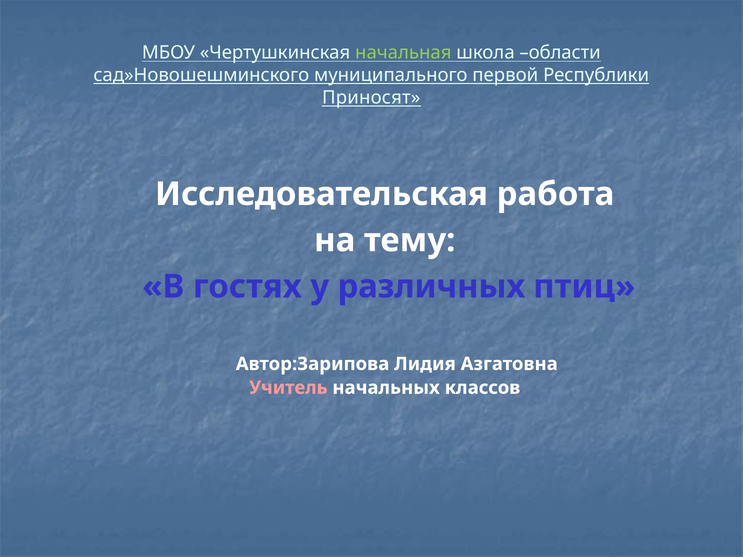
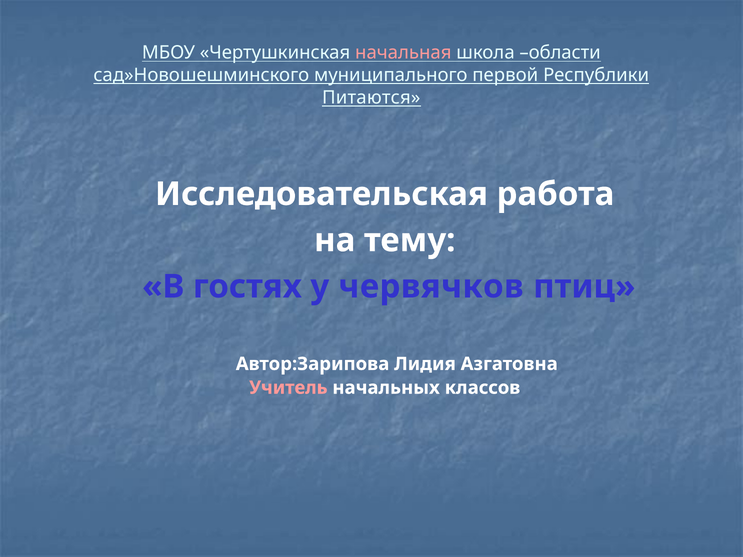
начальная colour: light green -> pink (403, 53)
Приносят: Приносят -> Питаются (371, 97)
различных: различных -> червячков (431, 287)
